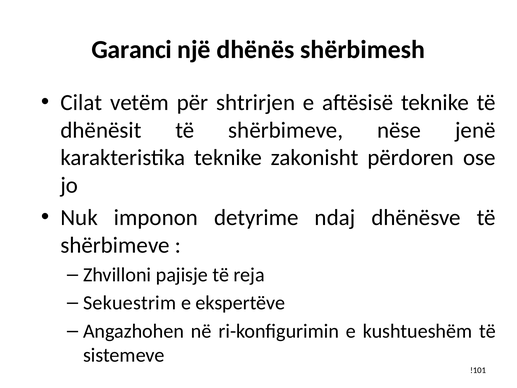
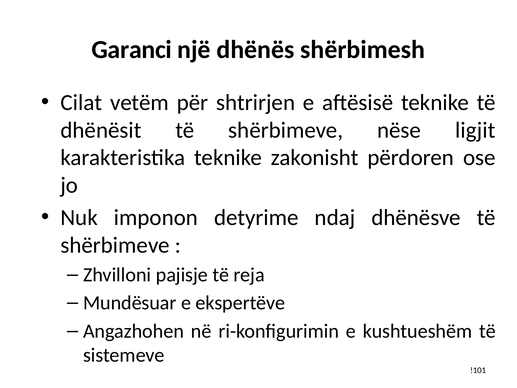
jenë: jenë -> ligjit (475, 130)
Sekuestrim: Sekuestrim -> Mundësuar (130, 303)
